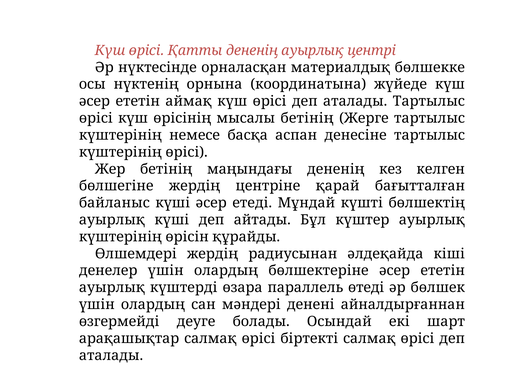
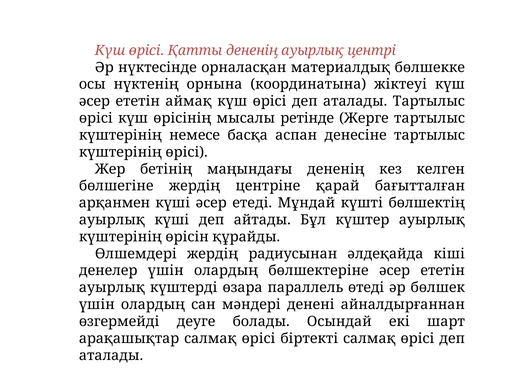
жүйеде: жүйеде -> жіктеуі (401, 84)
мысалы бетінің: бетінің -> ретінде (307, 118)
байланыс: байланыс -> арқанмен (114, 203)
